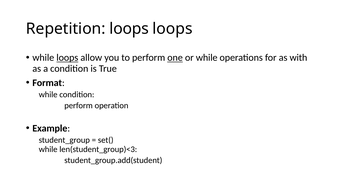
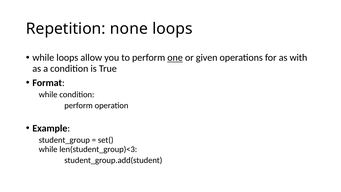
Repetition loops: loops -> none (129, 29)
loops underline: present -> none (67, 58)
or while: while -> given (207, 58)
